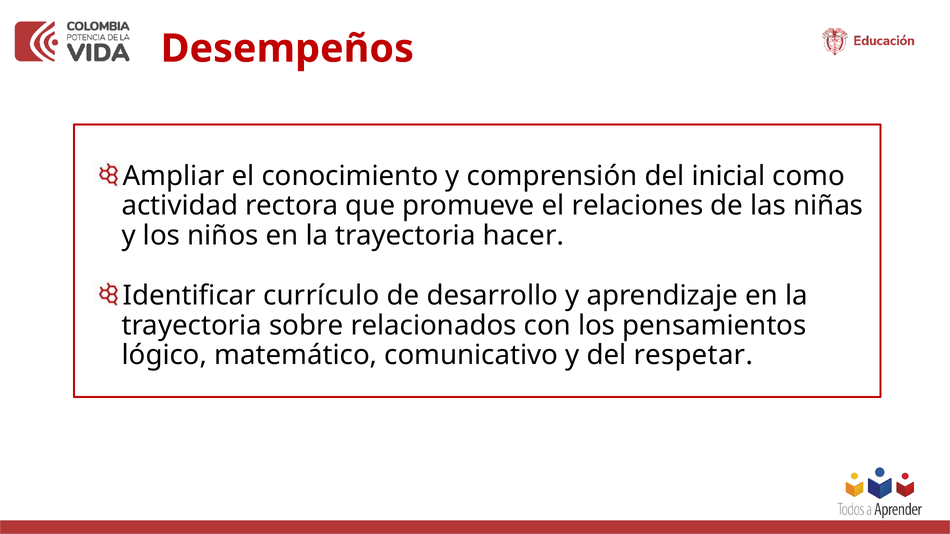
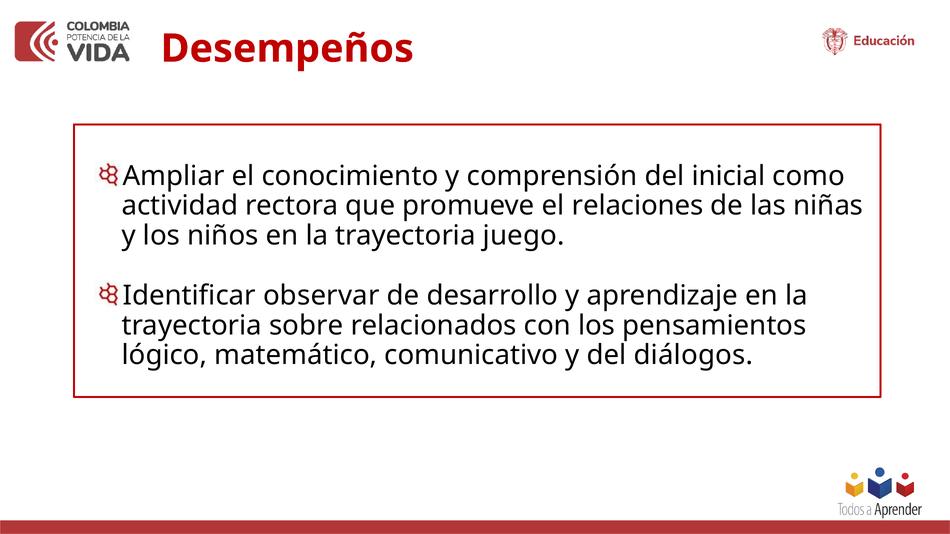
hacer: hacer -> juego (524, 236)
currículo: currículo -> observar (321, 296)
respetar: respetar -> diálogos (693, 356)
